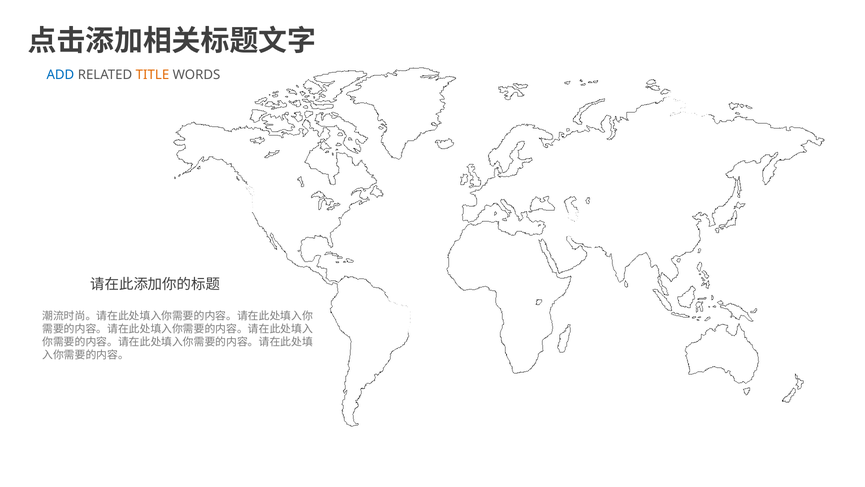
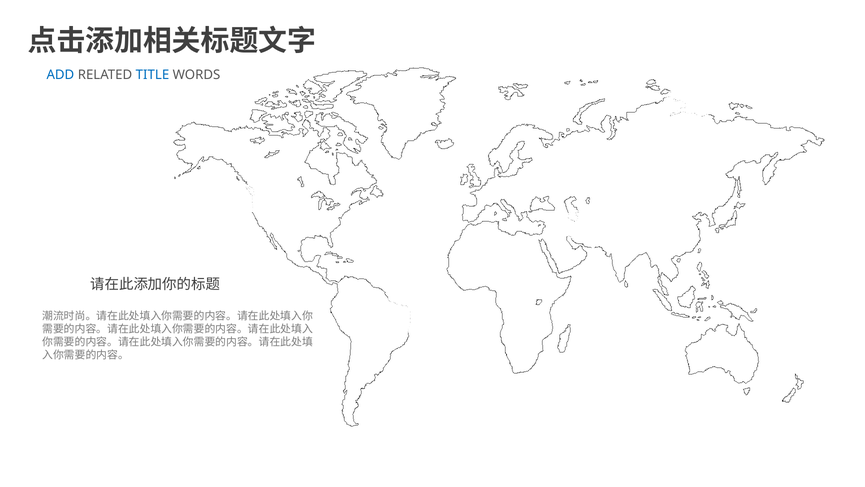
TITLE colour: orange -> blue (152, 75)
